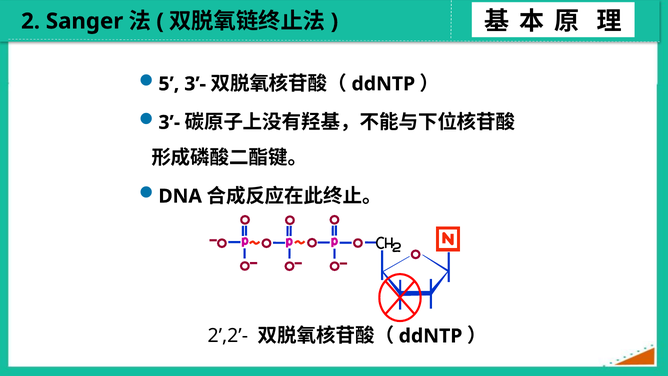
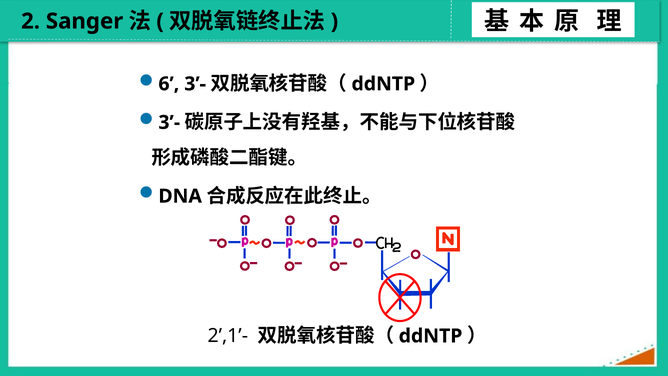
5: 5 -> 6 (169, 84)
2’,2’-: 2’,2’- -> 2’,1’- (228, 336)
